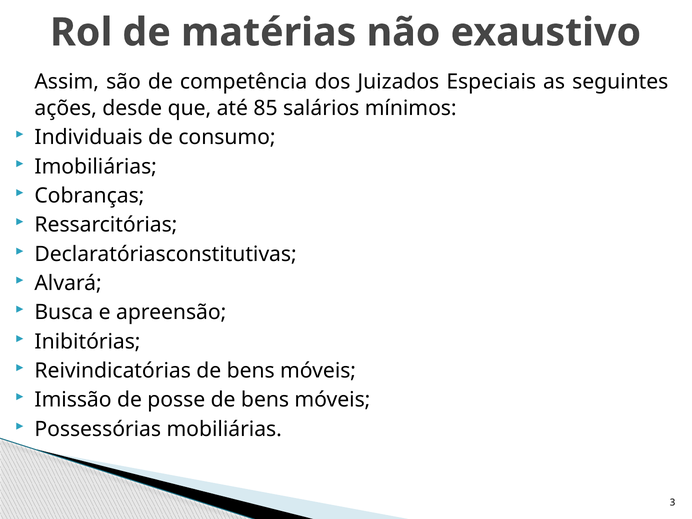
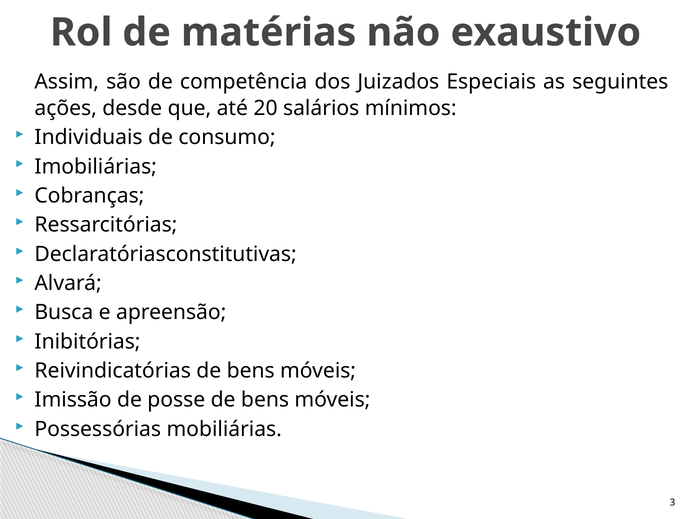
85: 85 -> 20 (266, 108)
